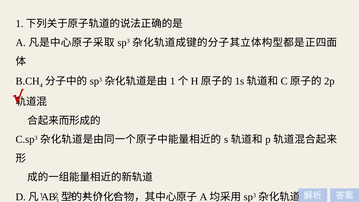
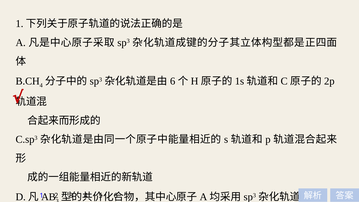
1: 1 -> 6 (173, 81)
